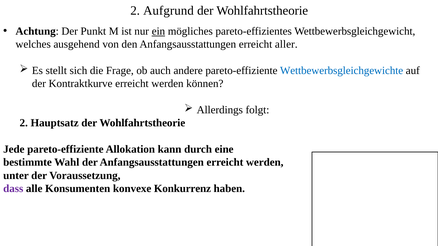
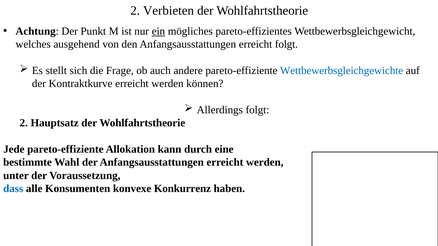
Aufgrund: Aufgrund -> Verbieten (169, 11)
erreicht aller: aller -> folgt (286, 44)
dass colour: purple -> blue (13, 189)
